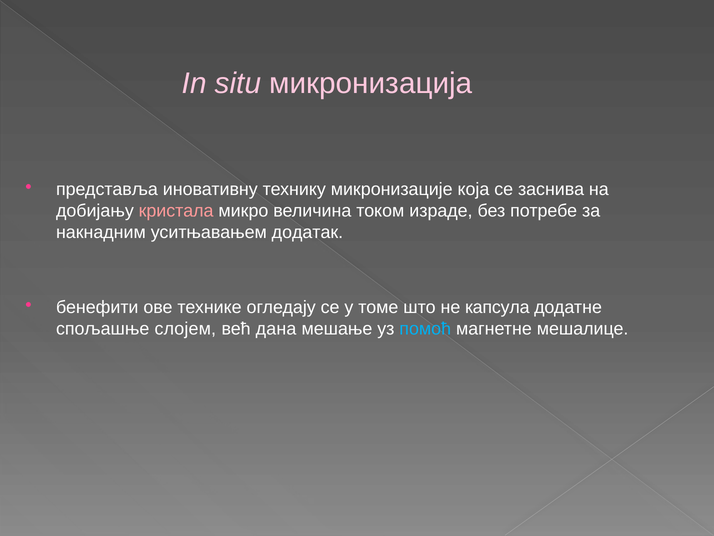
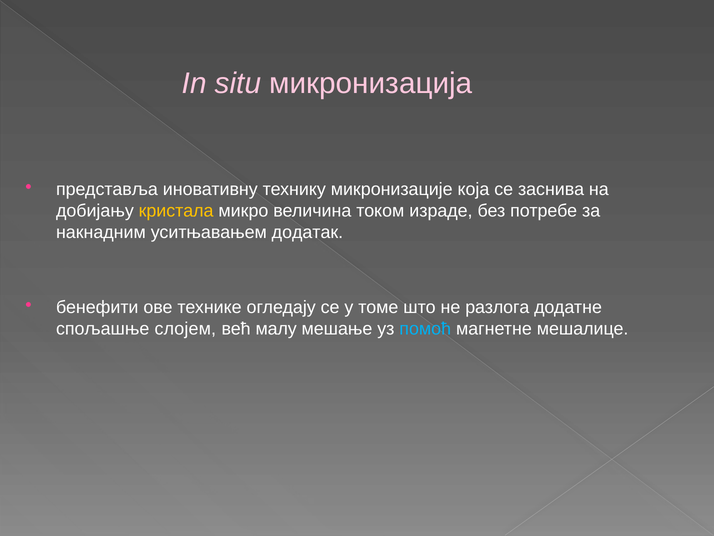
кристала colour: pink -> yellow (176, 211)
капсула: капсула -> разлога (497, 307)
дана: дана -> малу (276, 329)
